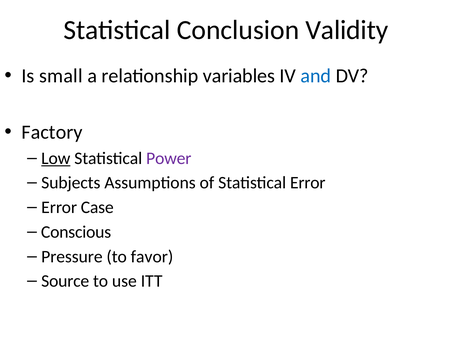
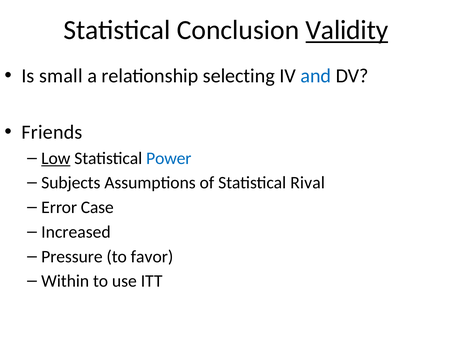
Validity underline: none -> present (347, 30)
variables: variables -> selecting (239, 76)
Factory: Factory -> Friends (52, 132)
Power colour: purple -> blue (169, 158)
Statistical Error: Error -> Rival (308, 183)
Conscious: Conscious -> Increased (76, 232)
Source: Source -> Within (65, 281)
